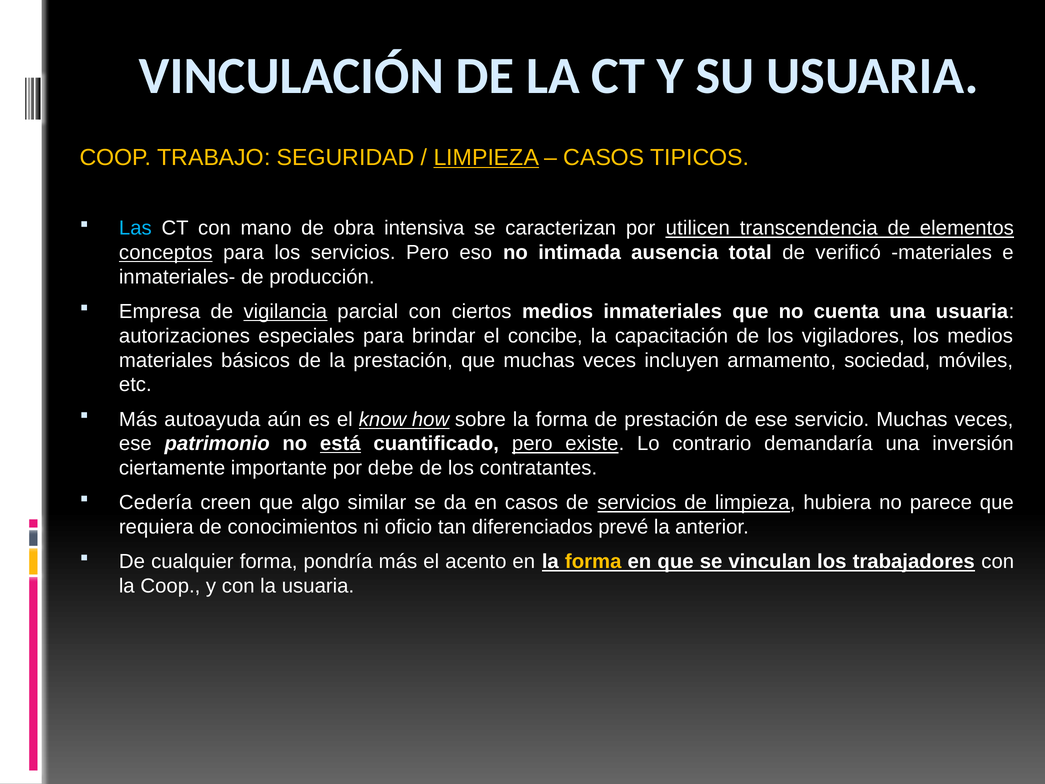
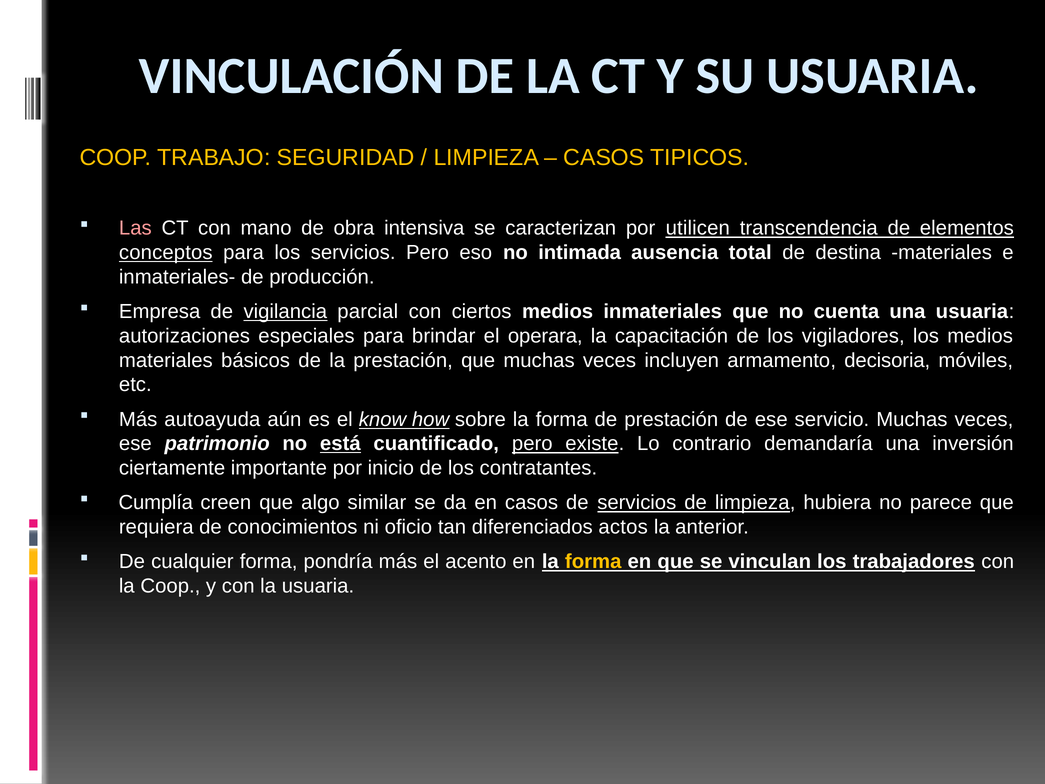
LIMPIEZA underline: present -> none (486, 157)
Las colour: light blue -> pink (135, 228)
verificó: verificó -> destina (848, 252)
concibe: concibe -> operara (545, 336)
sociedad: sociedad -> decisoria (887, 360)
debe: debe -> inicio (391, 468)
Cedería: Cedería -> Cumplía (156, 503)
prevé: prevé -> actos (623, 527)
